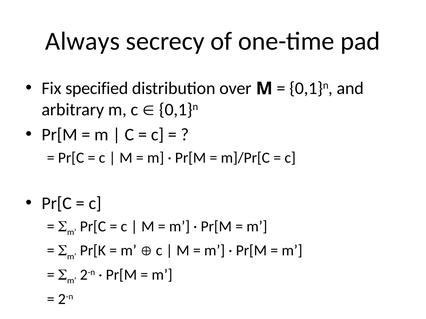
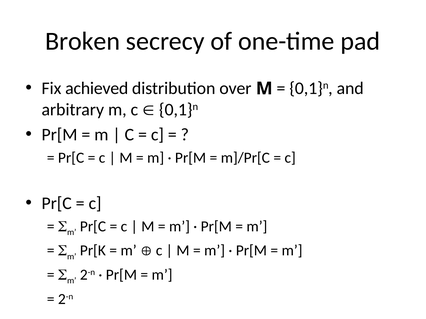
Always: Always -> Broken (83, 41)
specified: specified -> achieved (97, 89)
